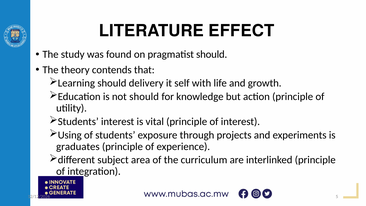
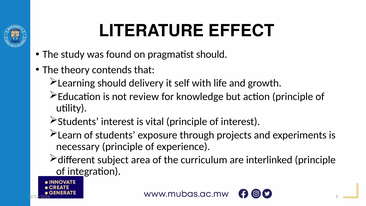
not should: should -> review (144, 97)
Using: Using -> Learn (70, 135)
graduates: graduates -> necessary (78, 146)
